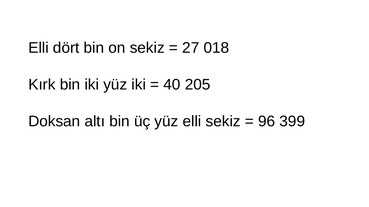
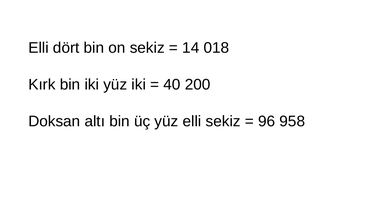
27: 27 -> 14 (191, 48)
205: 205 -> 200 (198, 85)
399: 399 -> 958 (292, 122)
